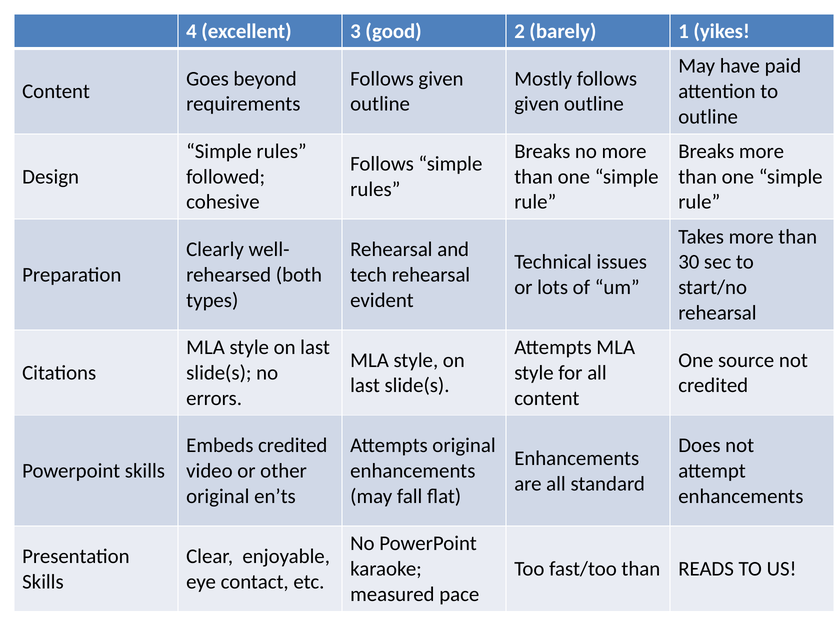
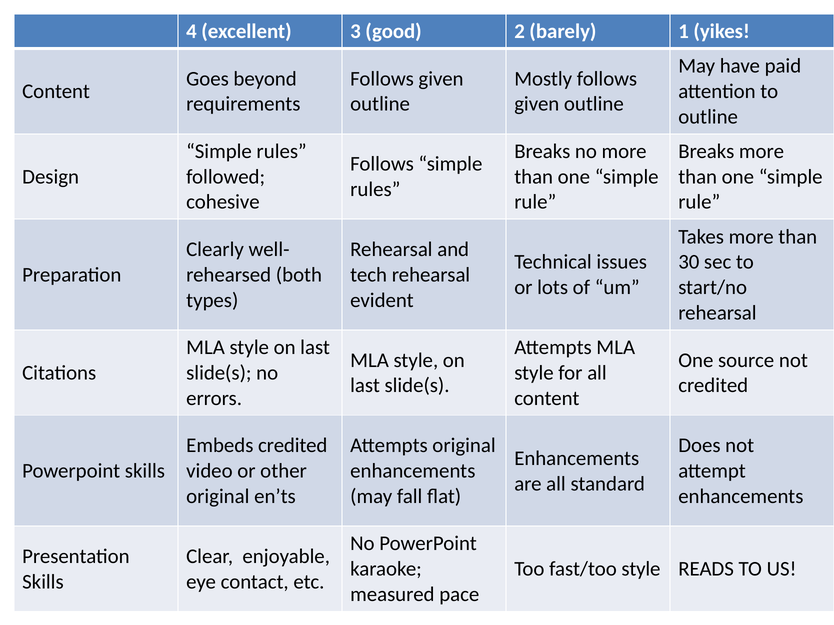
fast/too than: than -> style (641, 569)
